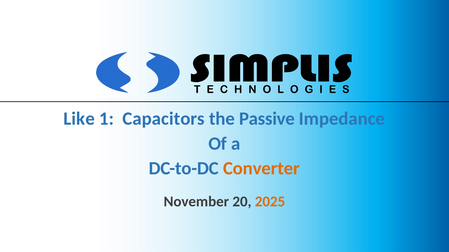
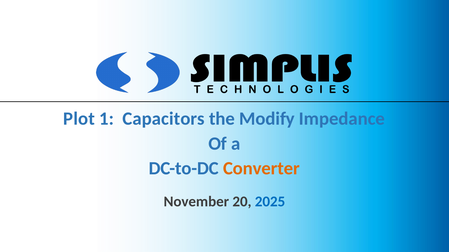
Like: Like -> Plot (79, 119)
Passive: Passive -> Modify (267, 119)
2025 colour: orange -> blue (270, 202)
